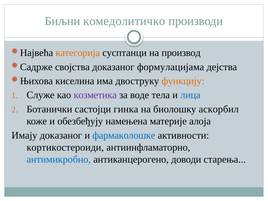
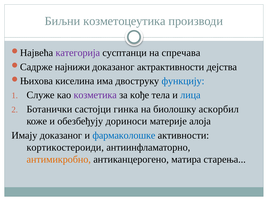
комедолитичко: комедолитичко -> козметоцеутика (124, 21)
категорија colour: orange -> purple (78, 53)
производ: производ -> спречава (181, 53)
својства: својства -> најнижи (72, 67)
формулацијама: формулацијама -> актрактивности (171, 67)
функцију colour: orange -> blue (183, 81)
воде: воде -> кође (140, 95)
намењена: намењена -> дориноси (126, 121)
антимикробно colour: blue -> orange (59, 159)
доводи: доводи -> матира (186, 159)
